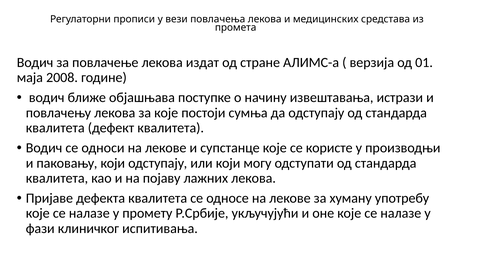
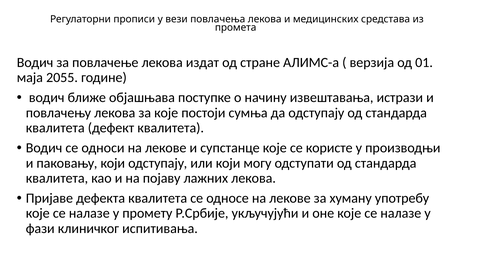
2008: 2008 -> 2055 (62, 78)
